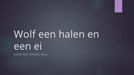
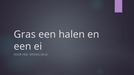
Wolf: Wolf -> Gras (25, 35)
